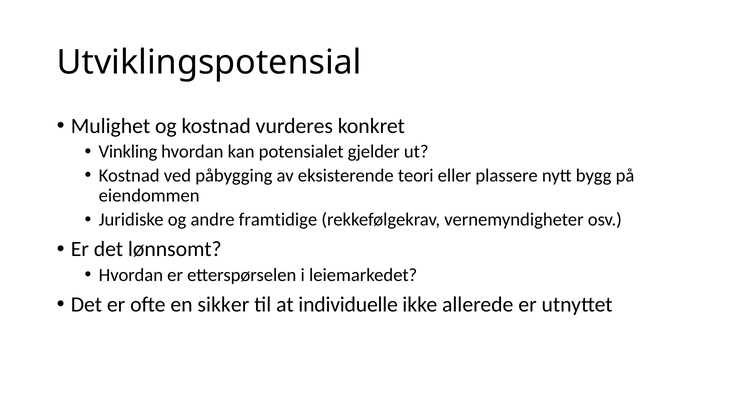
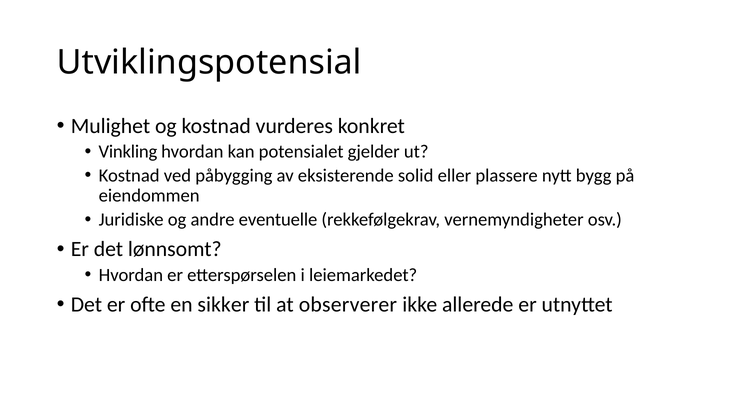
teori: teori -> solid (416, 176)
framtidige: framtidige -> eventuelle (278, 220)
individuelle: individuelle -> observerer (348, 304)
